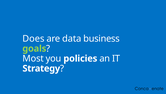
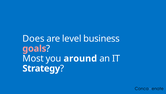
data: data -> level (72, 38)
goals colour: light green -> pink (34, 48)
policies: policies -> around (80, 58)
